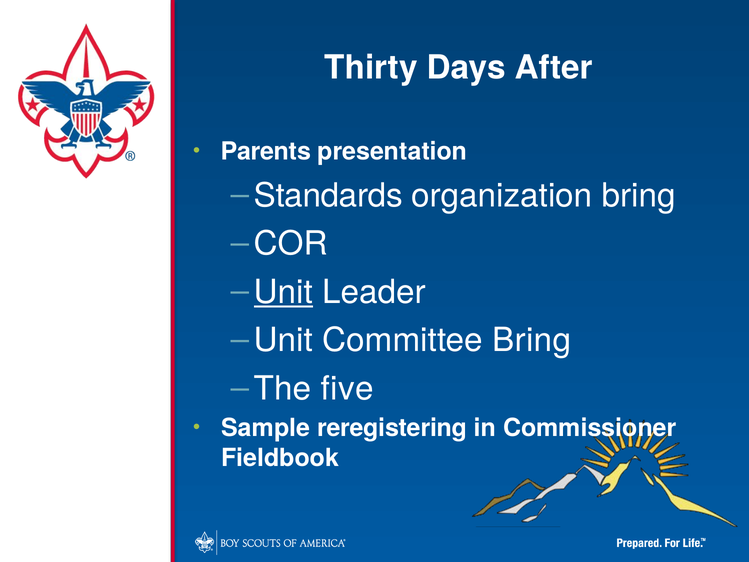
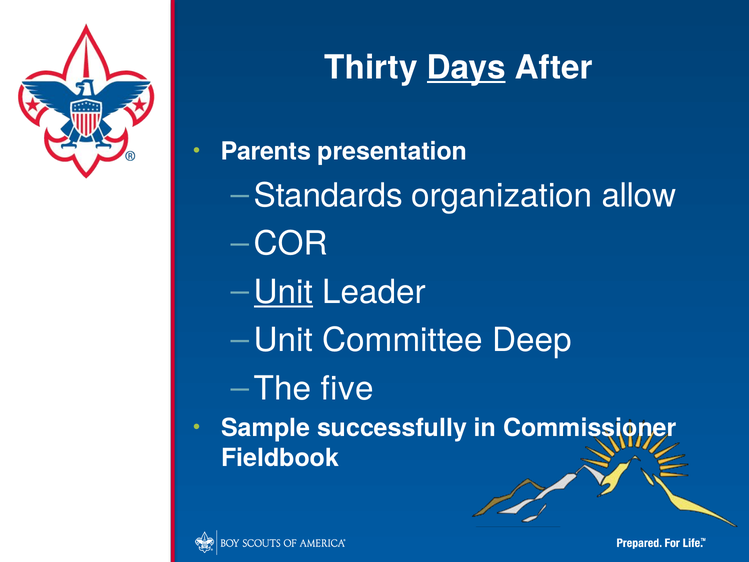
Days underline: none -> present (466, 68)
organization bring: bring -> allow (639, 195)
Committee Bring: Bring -> Deep (532, 340)
reregistering: reregistering -> successfully (392, 428)
